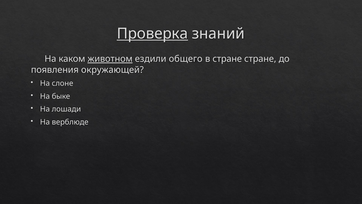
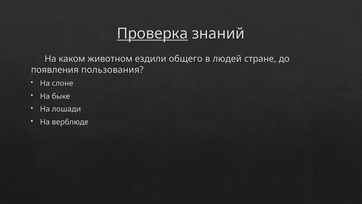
животном underline: present -> none (110, 59)
в стране: стране -> людей (227, 59)
окружающей: окружающей -> пользования (112, 70)
